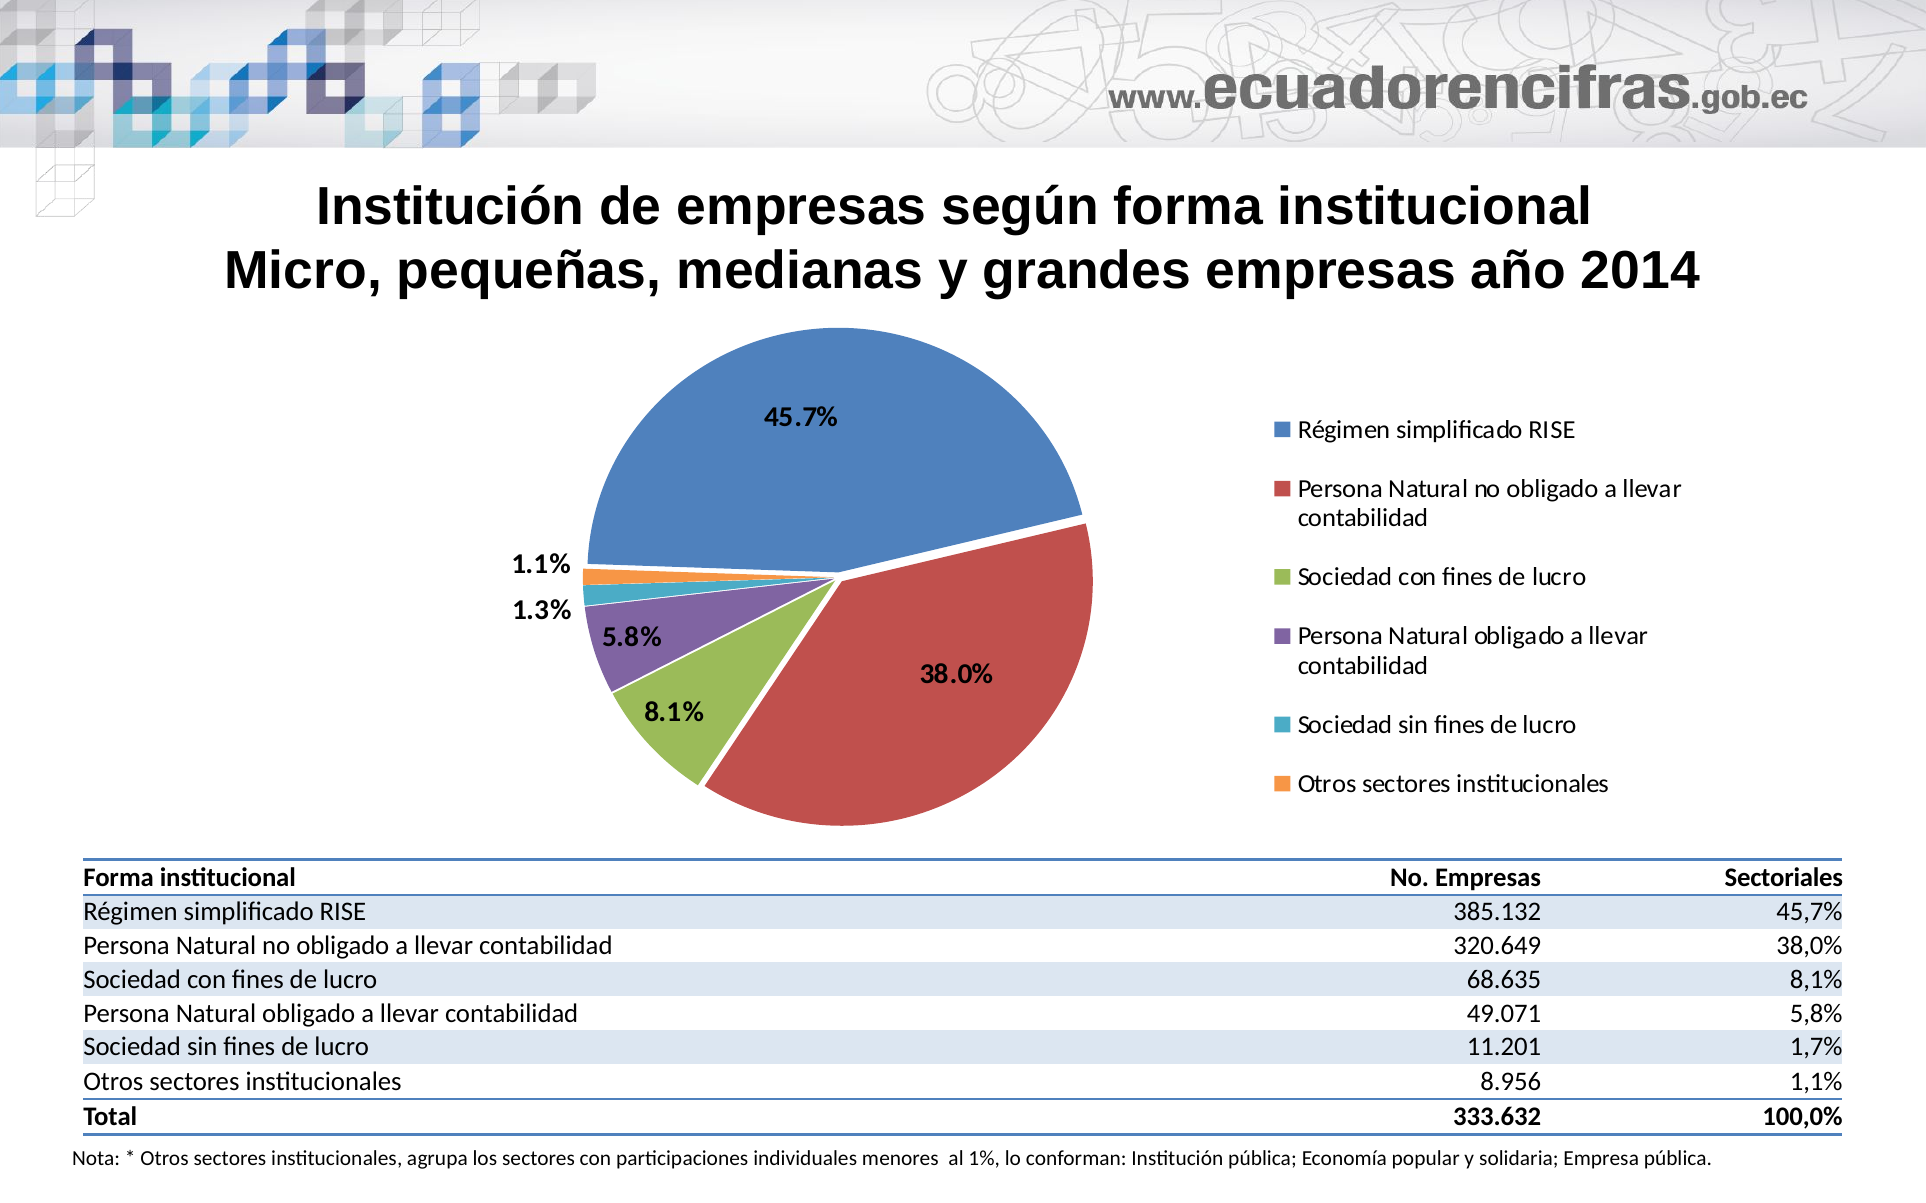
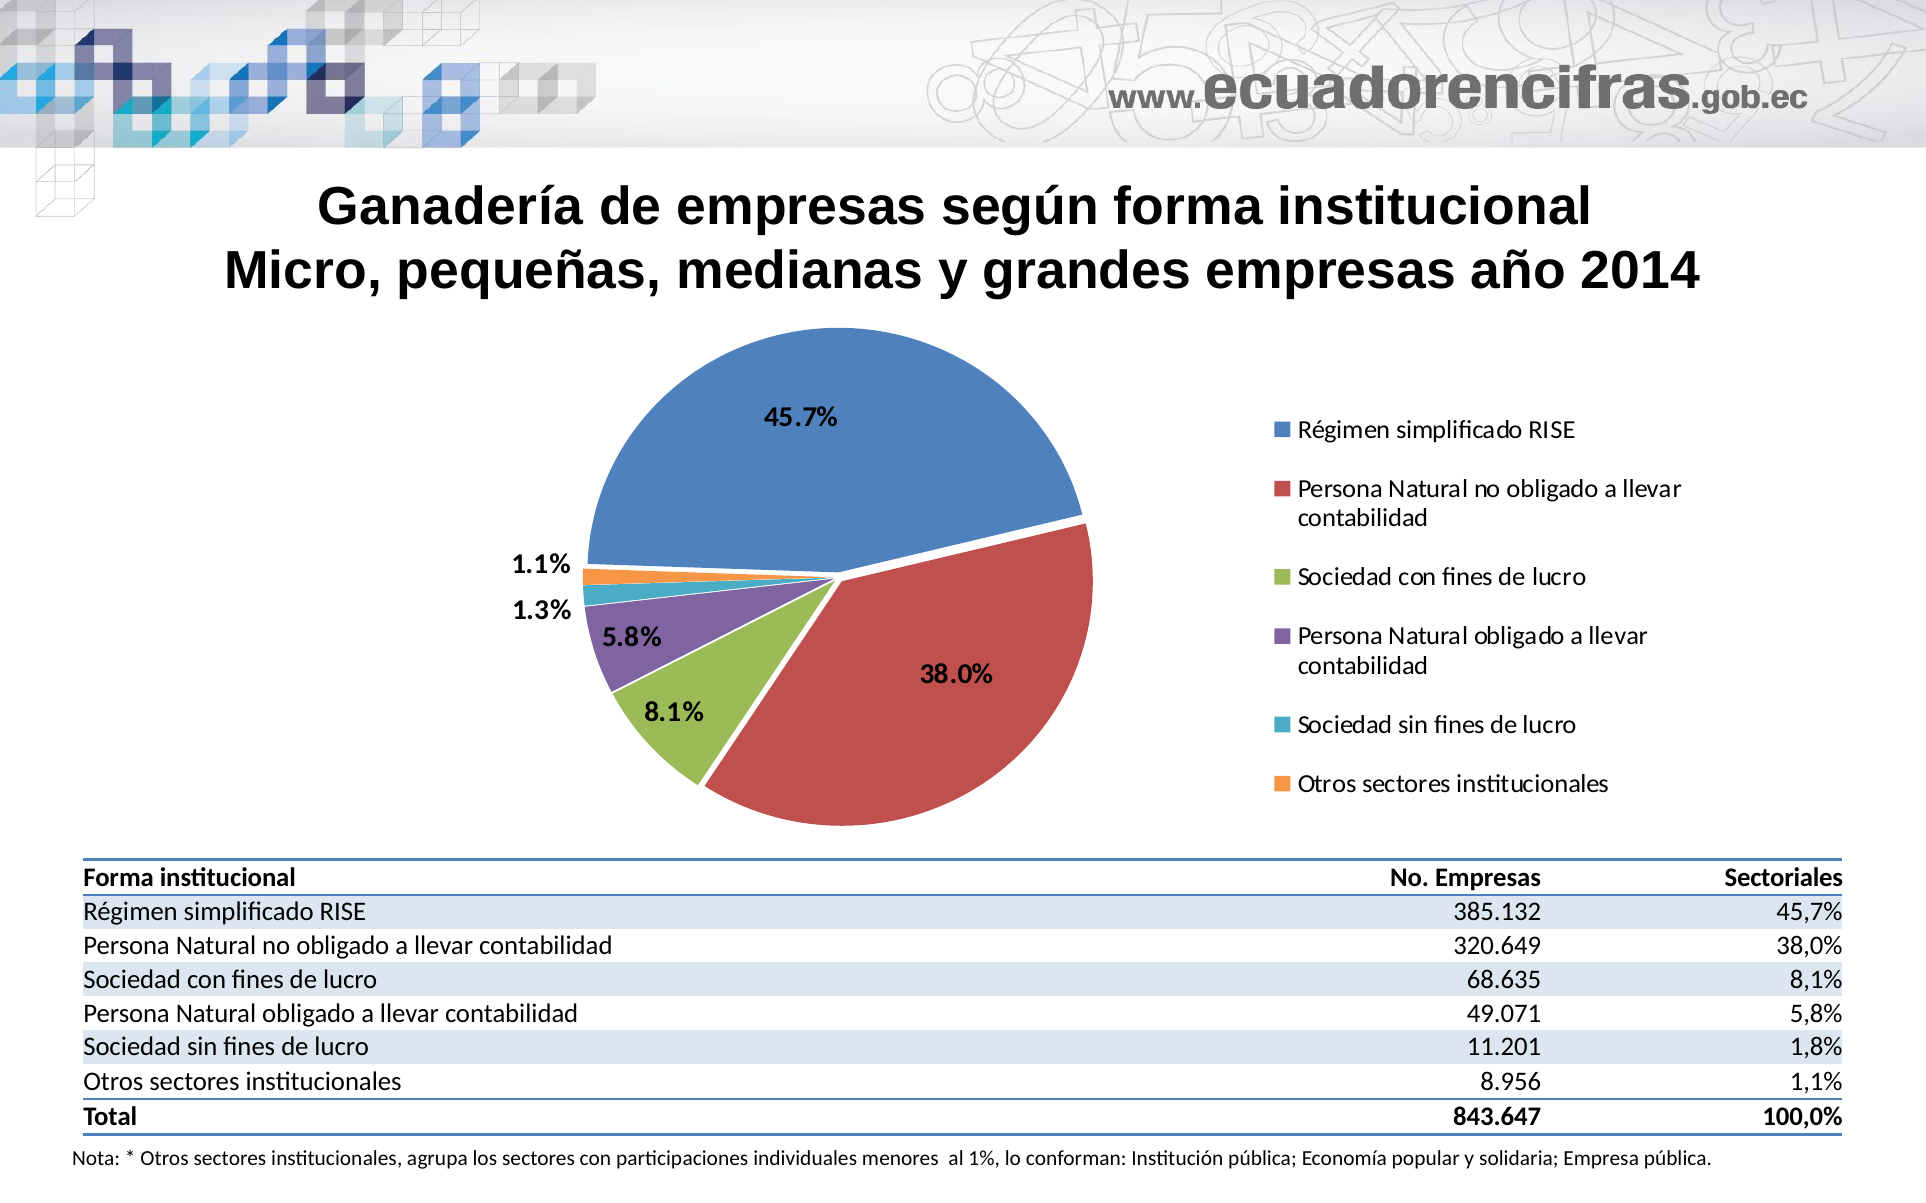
Institución: Institución -> Ganadería (450, 207)
1,7%: 1,7% -> 1,8% (1816, 1047)
333.632: 333.632 -> 843.647 (1497, 1117)
